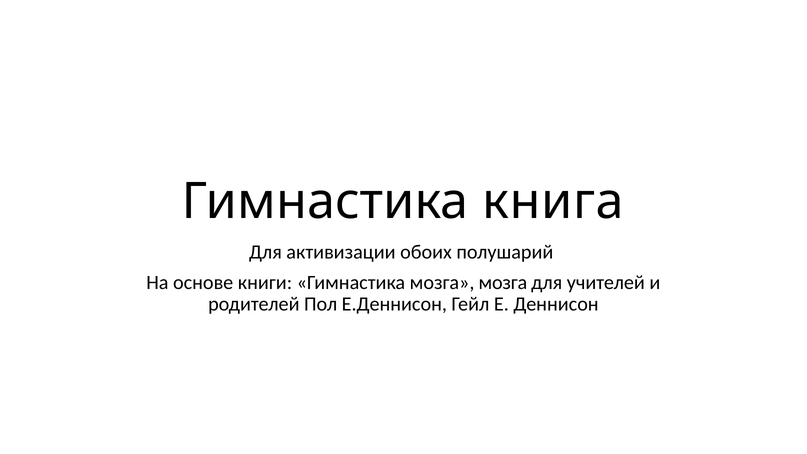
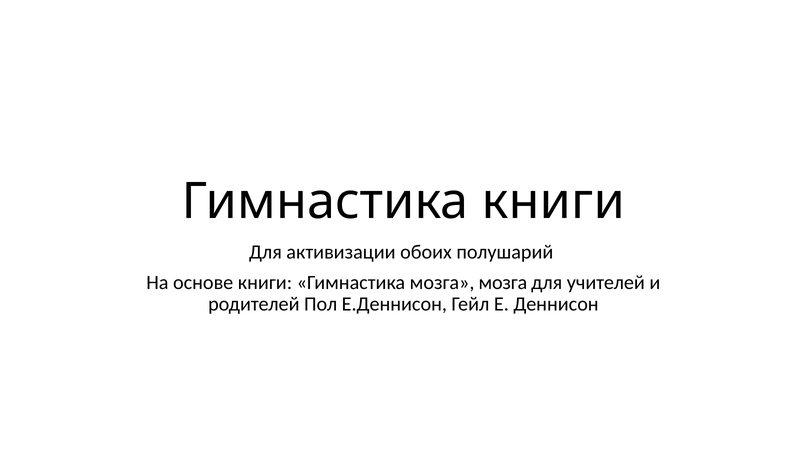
Гимнастика книга: книга -> книги (553, 202)
